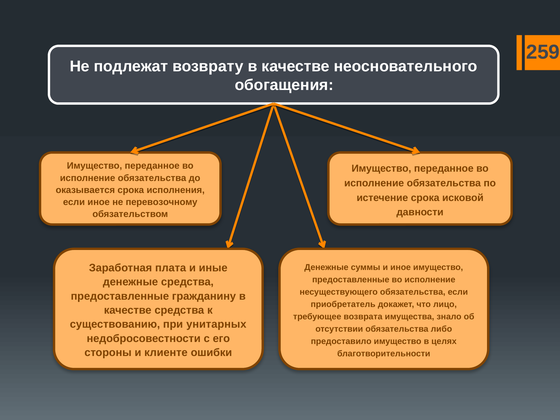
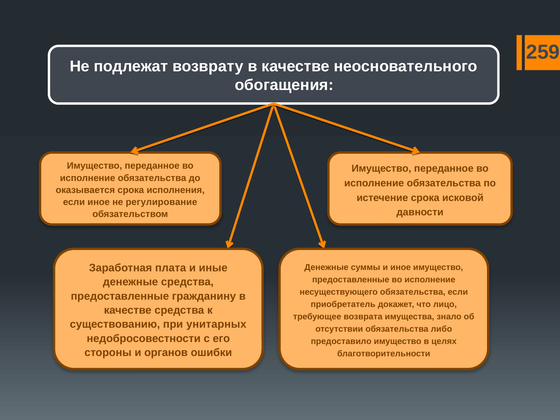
перевозочному: перевозочному -> регулирование (161, 202)
клиенте: клиенте -> органов (166, 353)
